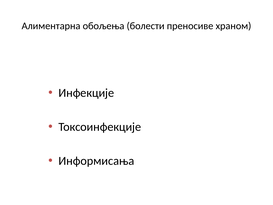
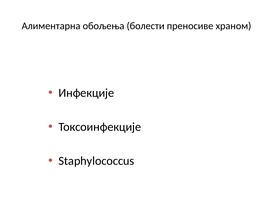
Информисања: Информисања -> Staphylococcus (96, 161)
